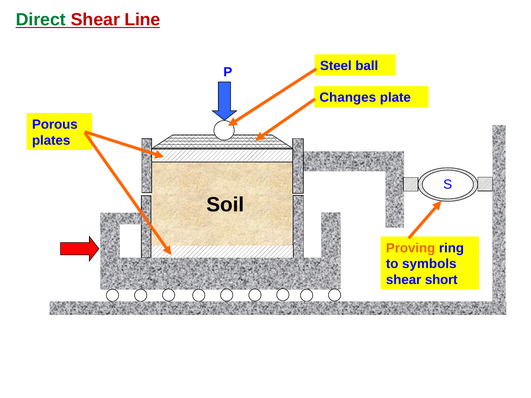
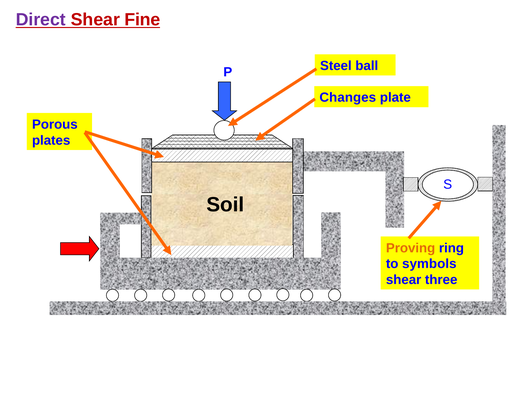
Direct colour: green -> purple (41, 20)
Line: Line -> Fine (142, 20)
short: short -> three (441, 280)
